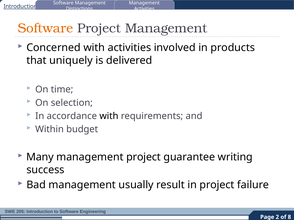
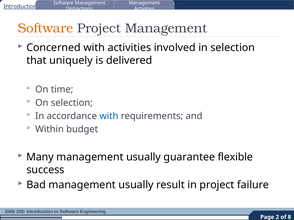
in products: products -> selection (233, 48)
with colour: black -> blue (109, 116)
project: project -> usually (144, 157)
writing: writing -> flexible (235, 157)
